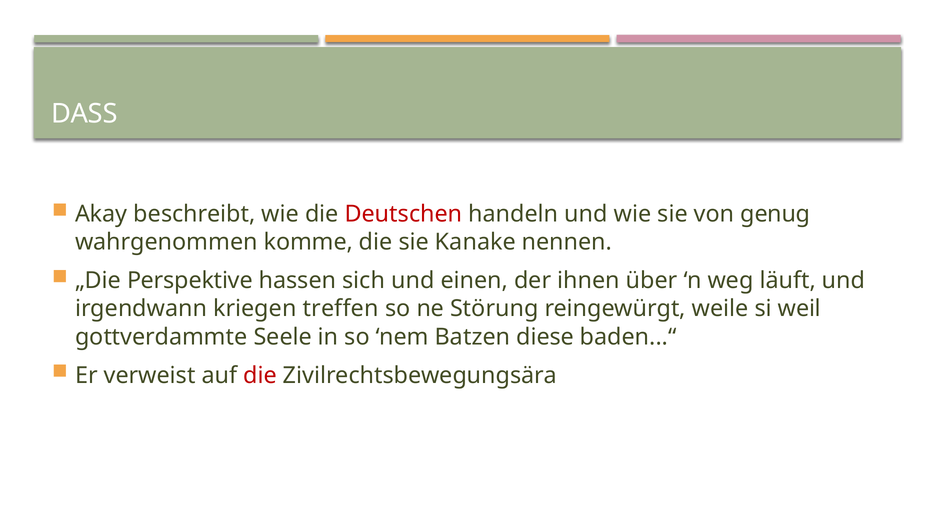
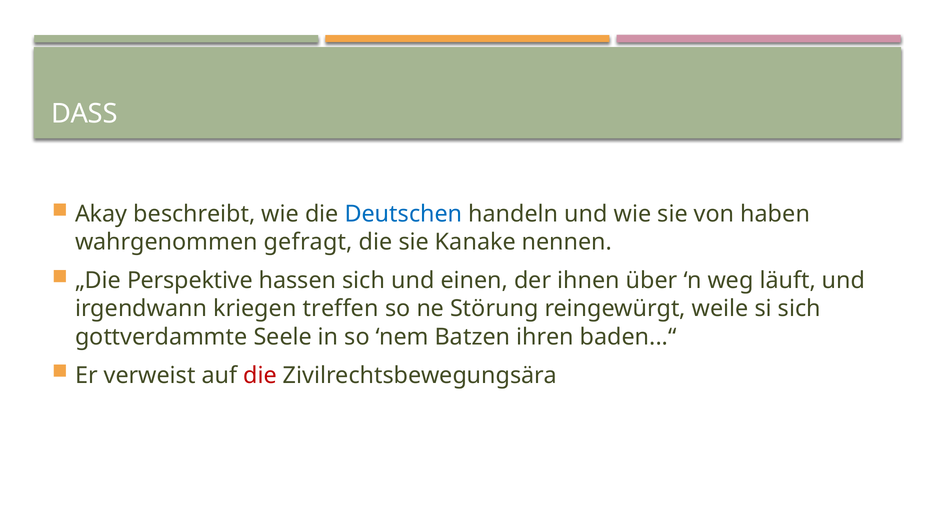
Deutschen colour: red -> blue (403, 214)
genug: genug -> haben (775, 214)
komme: komme -> gefragt (308, 242)
si weil: weil -> sich (799, 309)
diese: diese -> ihren (545, 337)
